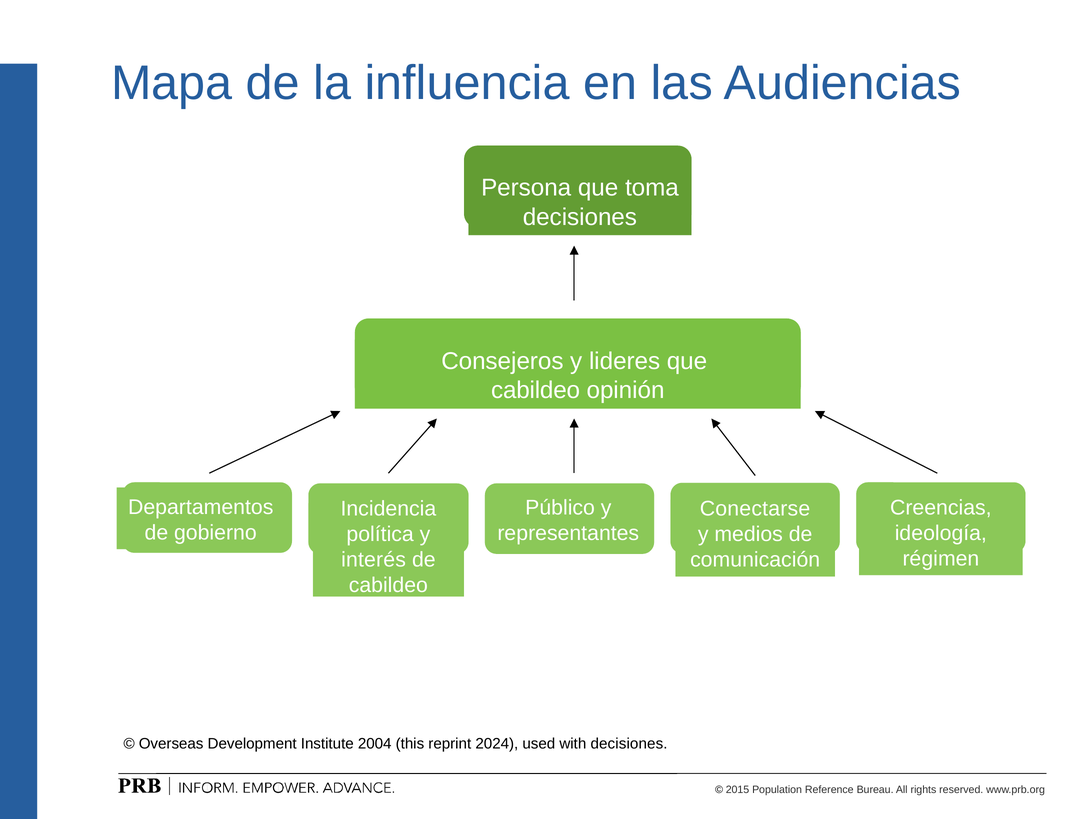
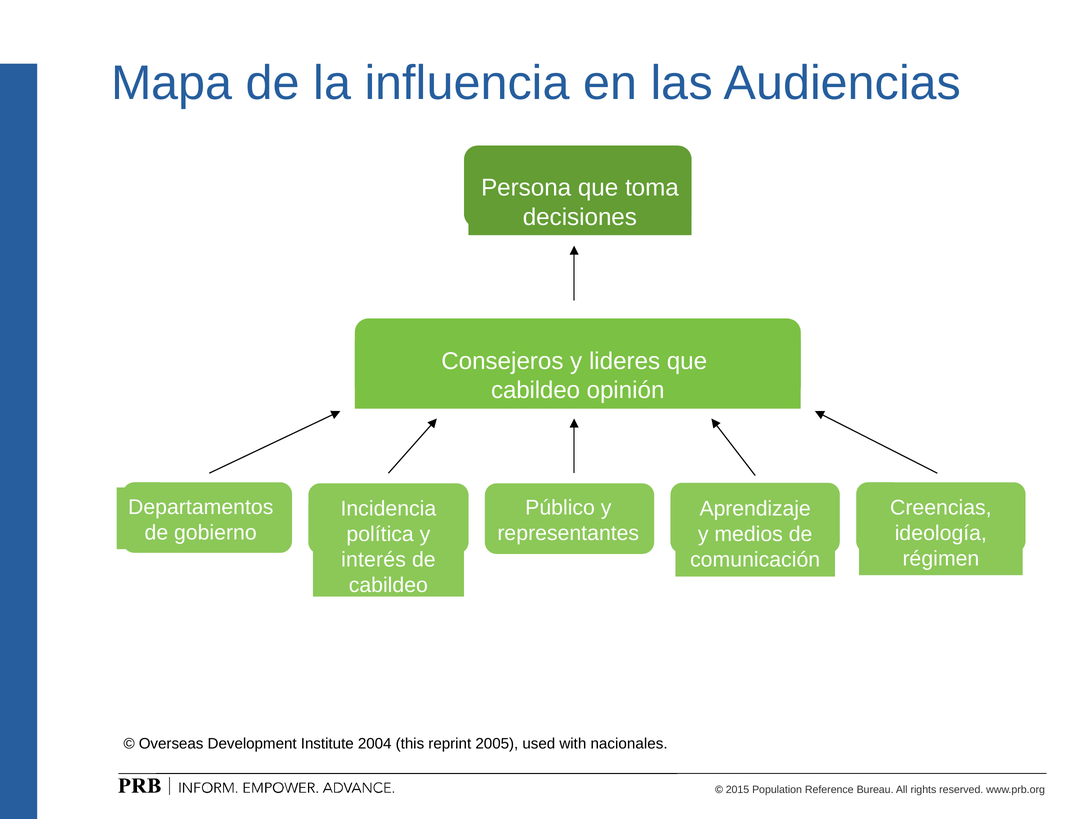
Conectarse: Conectarse -> Aprendizaje (755, 509)
2024: 2024 -> 2005 (497, 744)
with decisiones: decisiones -> nacionales (629, 744)
